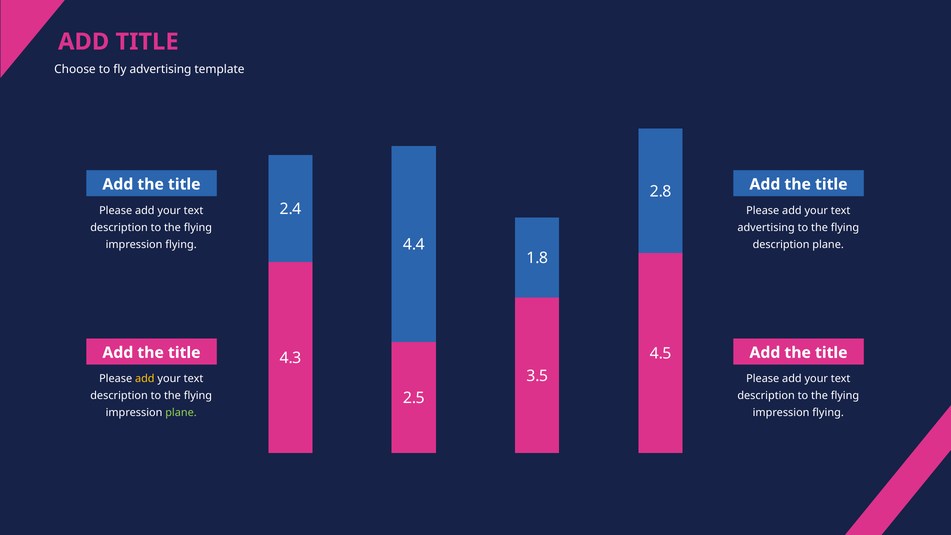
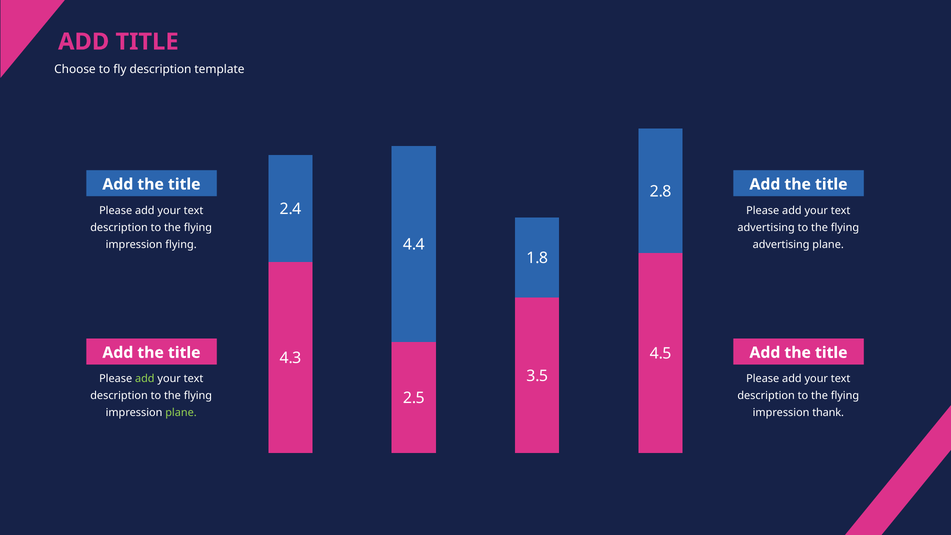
fly advertising: advertising -> description (161, 69)
description: description -> advertising (781, 244)
add colour: yellow -> light green (145, 379)
flying: flying -> thank (828, 413)
